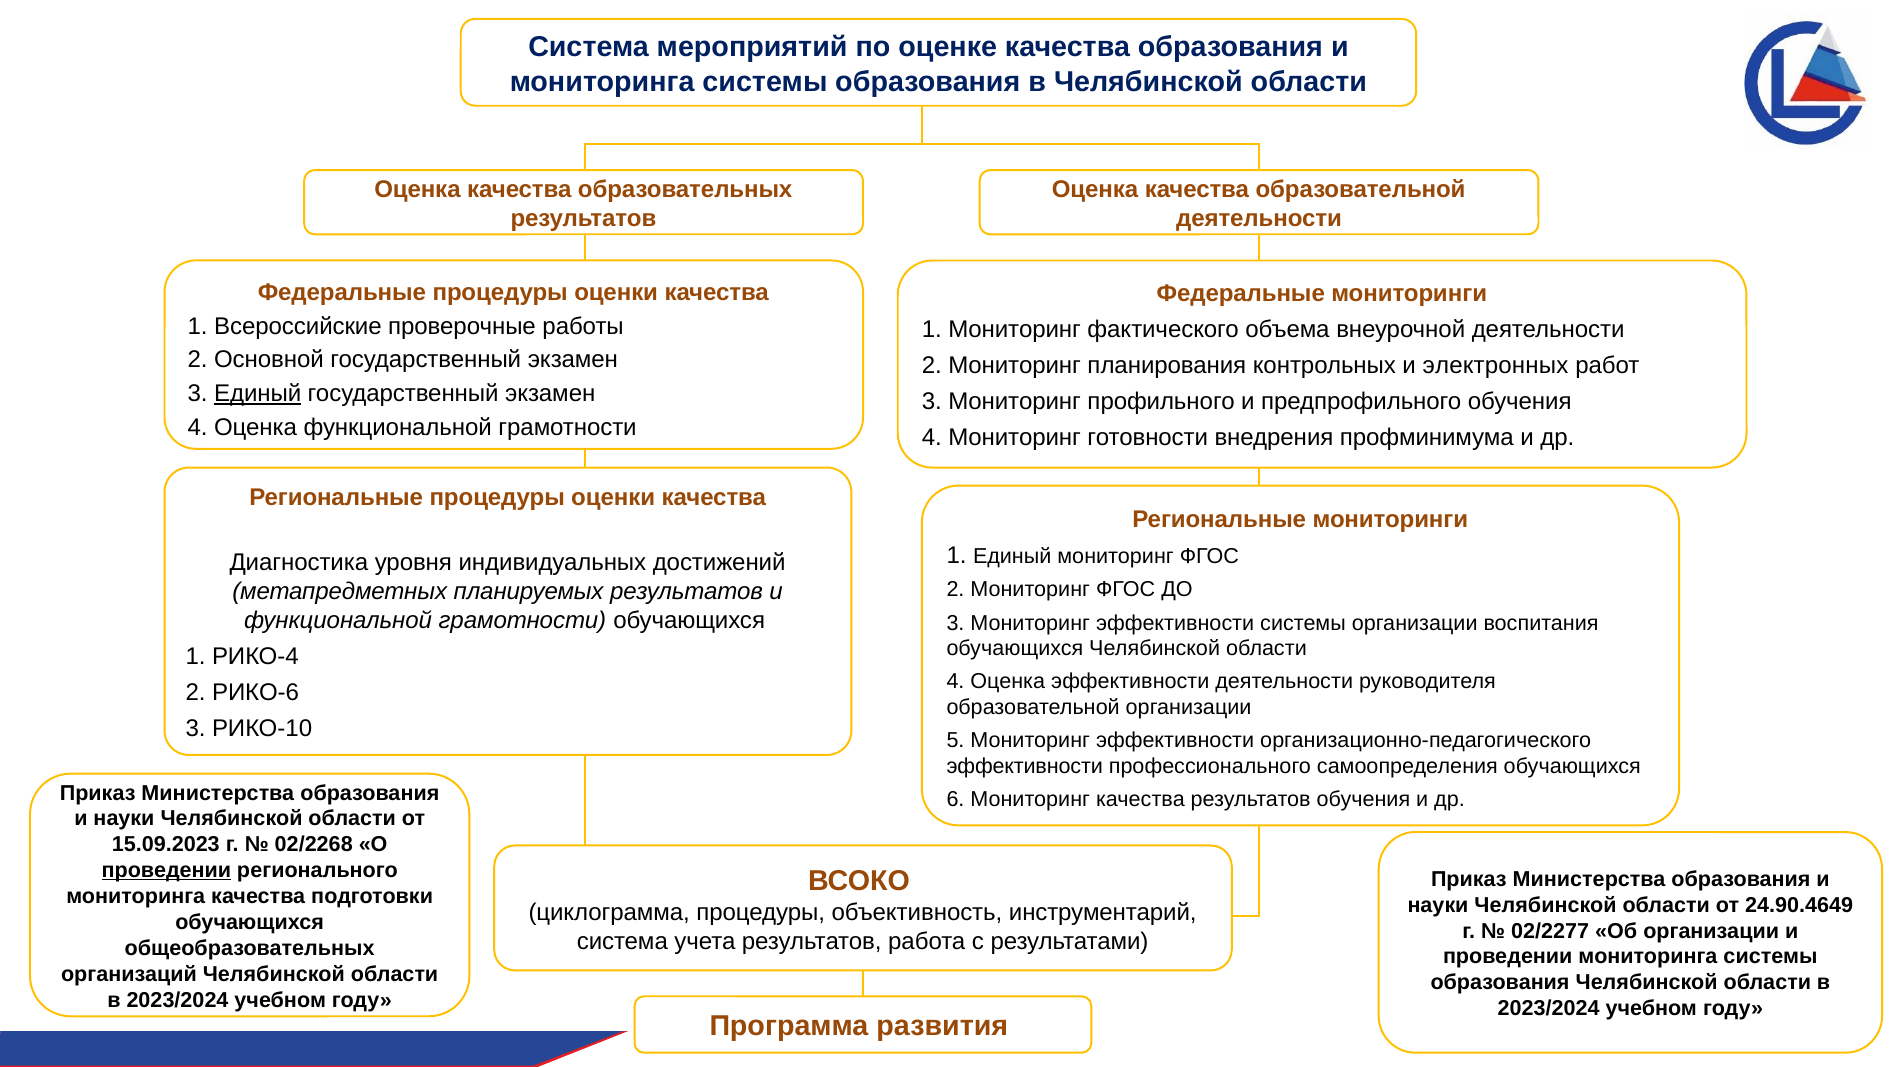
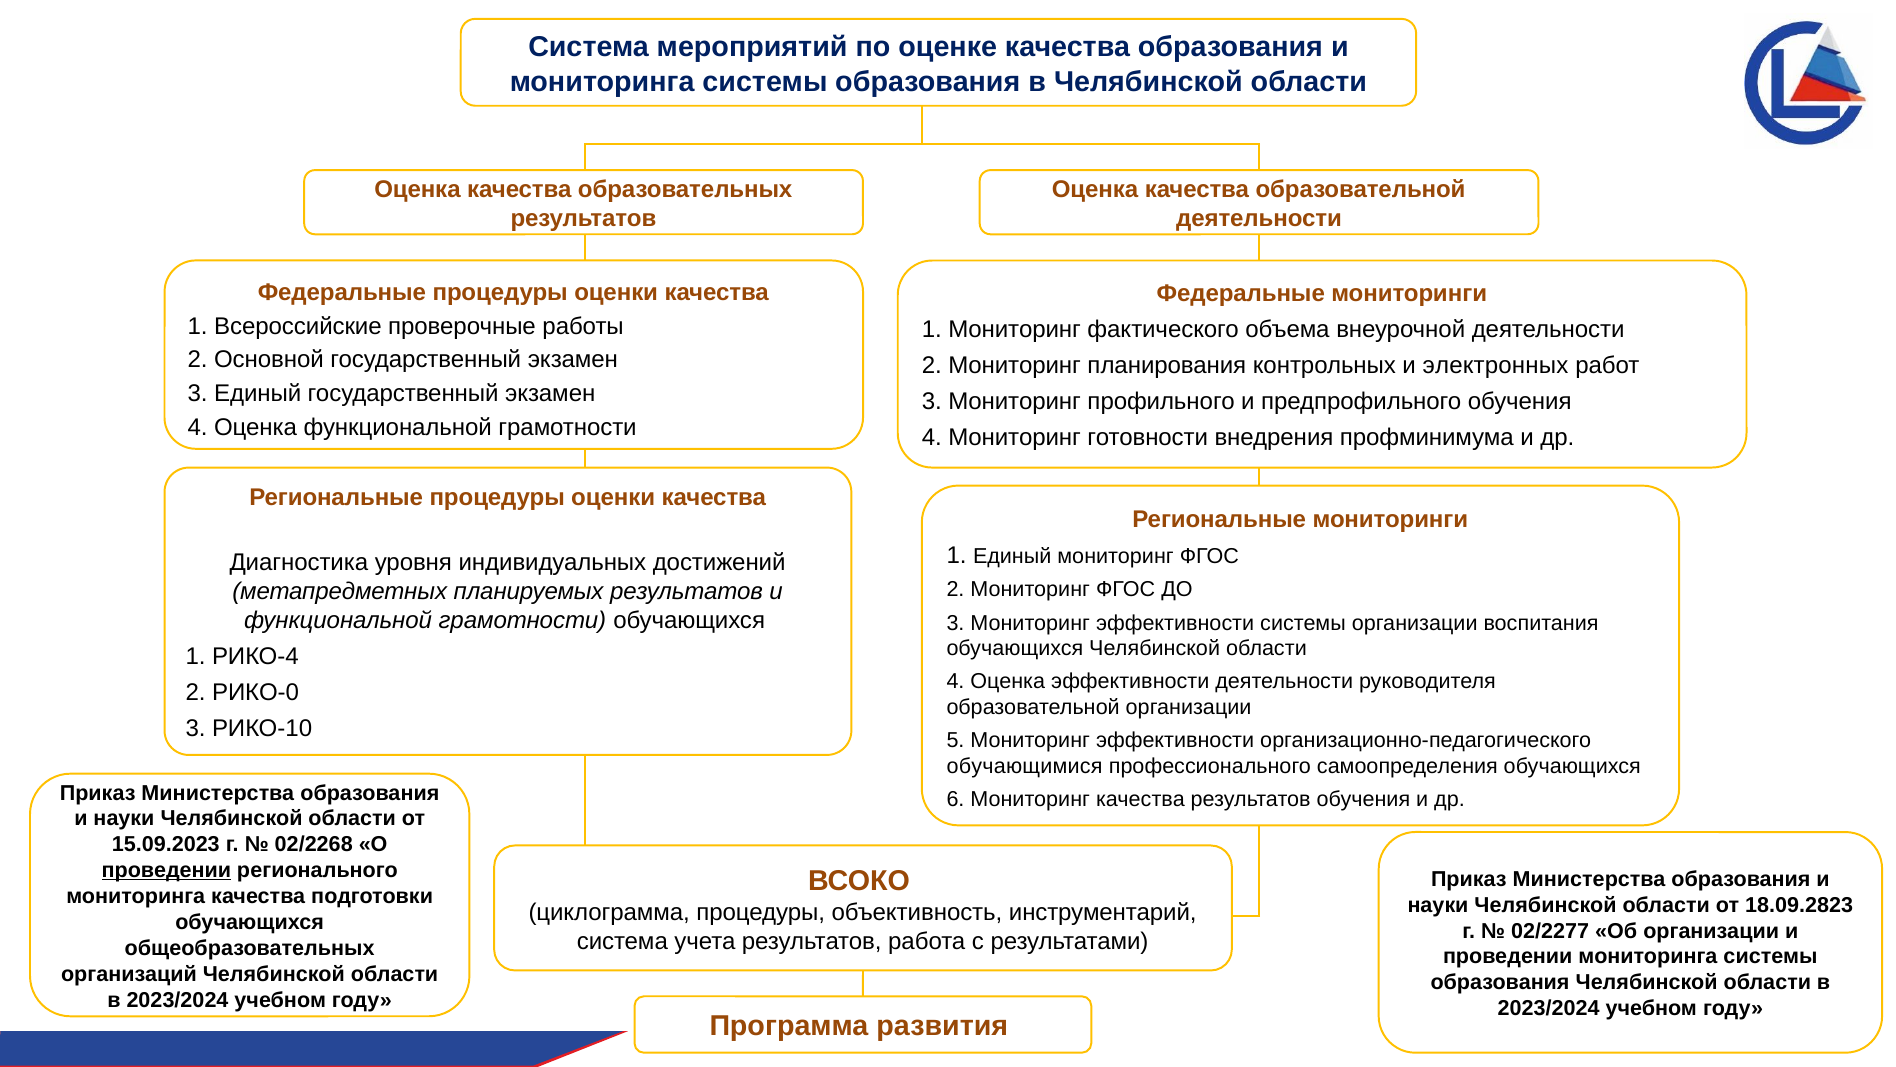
Единый underline: present -> none (258, 394)
РИКО-6: РИКО-6 -> РИКО-0 (256, 692)
эффективности: эффективности -> обучающимися (1025, 766)
24.90.4649: 24.90.4649 -> 18.09.2823 (1799, 905)
